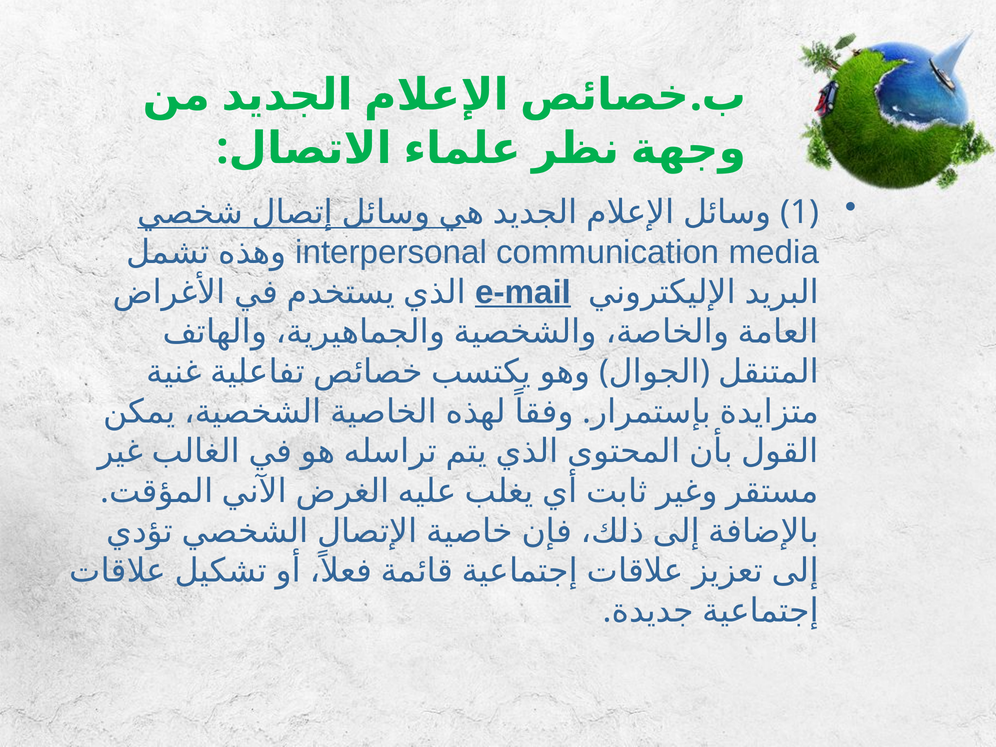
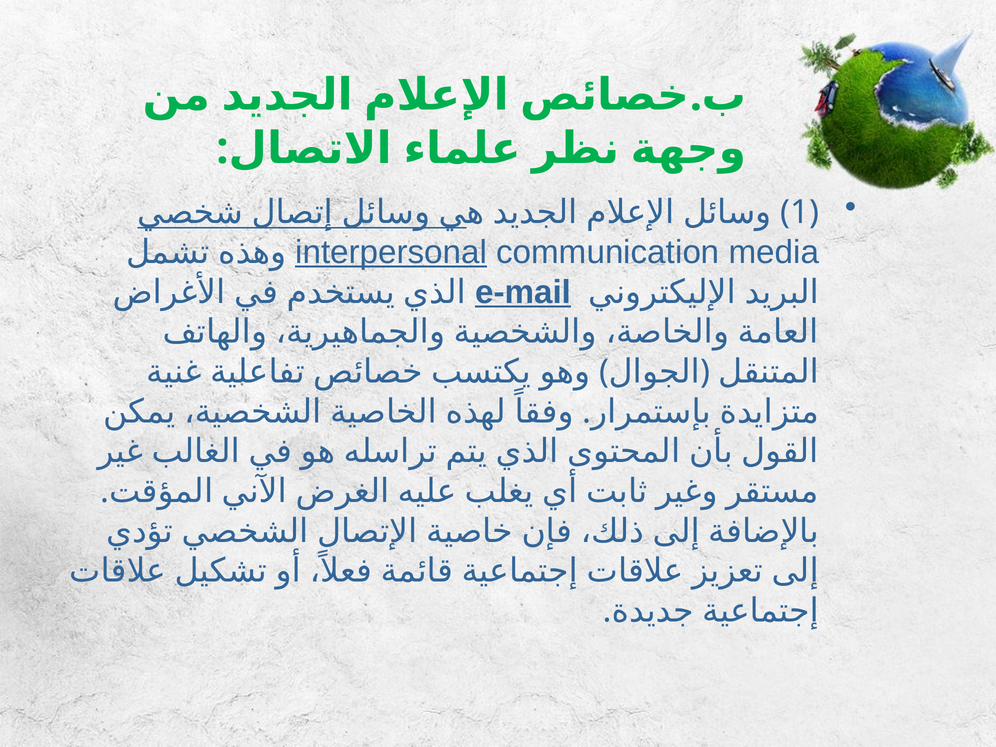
interpersonal underline: none -> present (391, 252)
